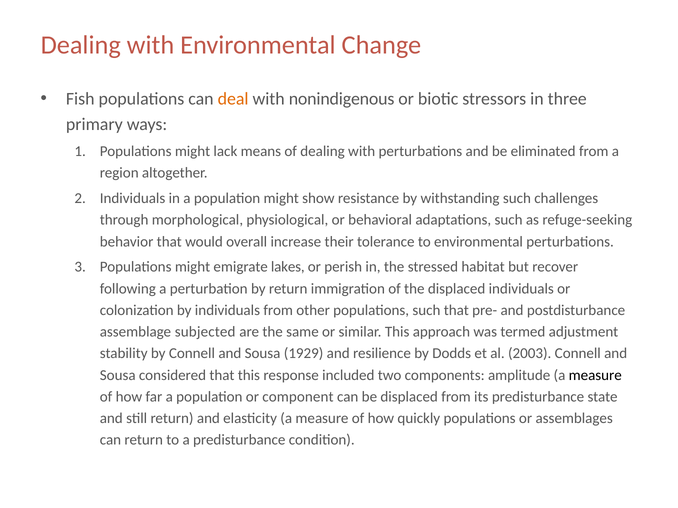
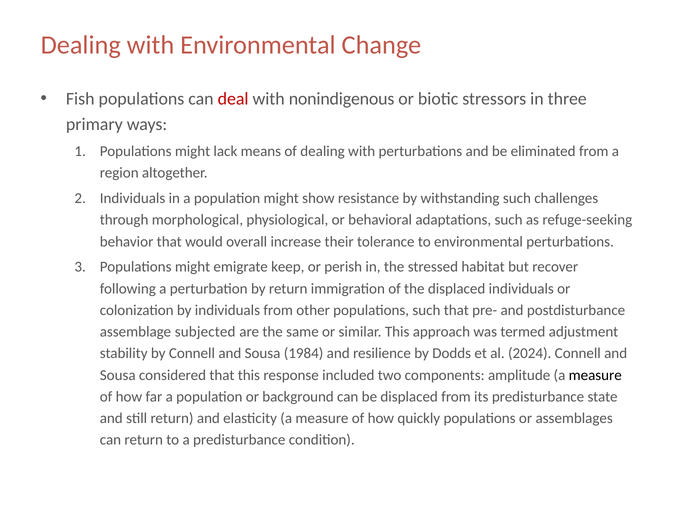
deal colour: orange -> red (233, 99)
lakes: lakes -> keep (288, 267)
1929: 1929 -> 1984 (304, 354)
2003: 2003 -> 2024 (530, 354)
component: component -> background (298, 397)
